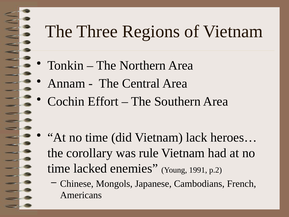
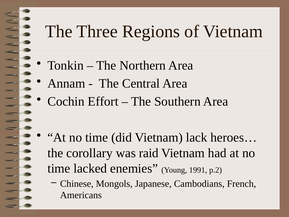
rule: rule -> raid (149, 153)
